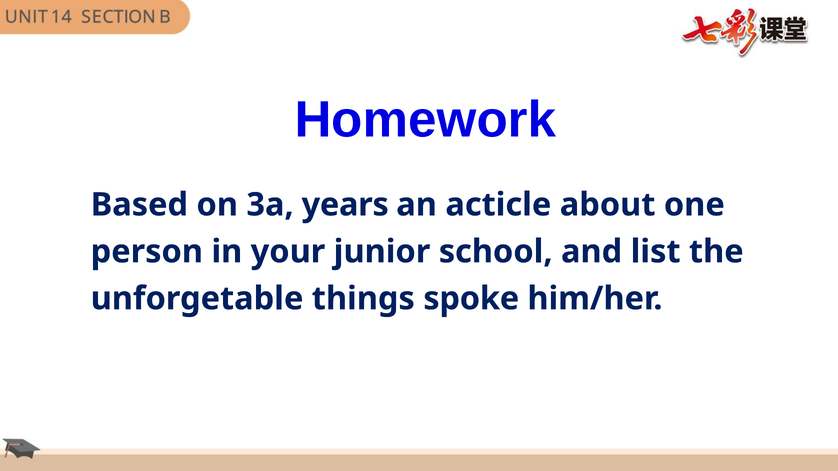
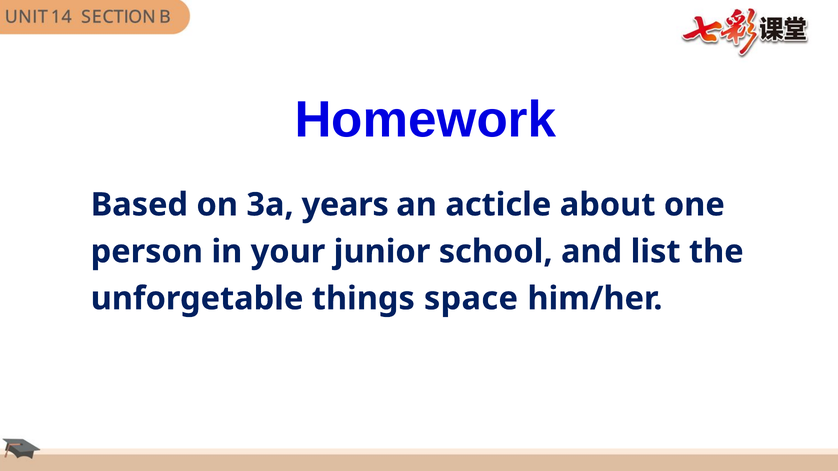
spoke: spoke -> space (471, 299)
